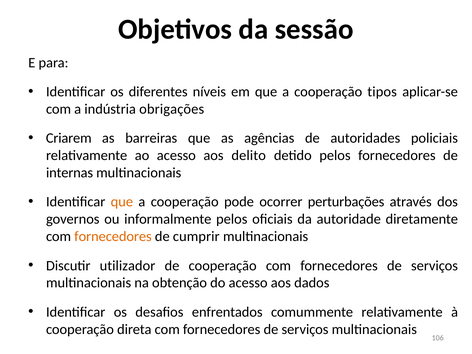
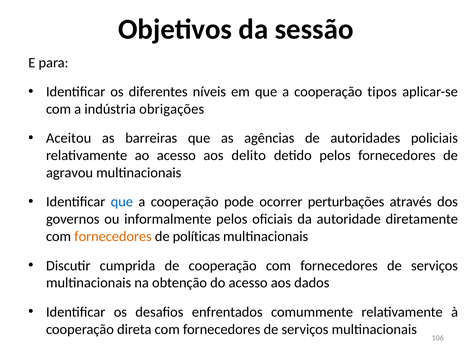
Criarem: Criarem -> Aceitou (69, 138)
internas: internas -> agravou (70, 173)
que colour: orange -> blue (122, 202)
cumprir: cumprir -> políticas (196, 236)
utilizador: utilizador -> cumprida (128, 266)
